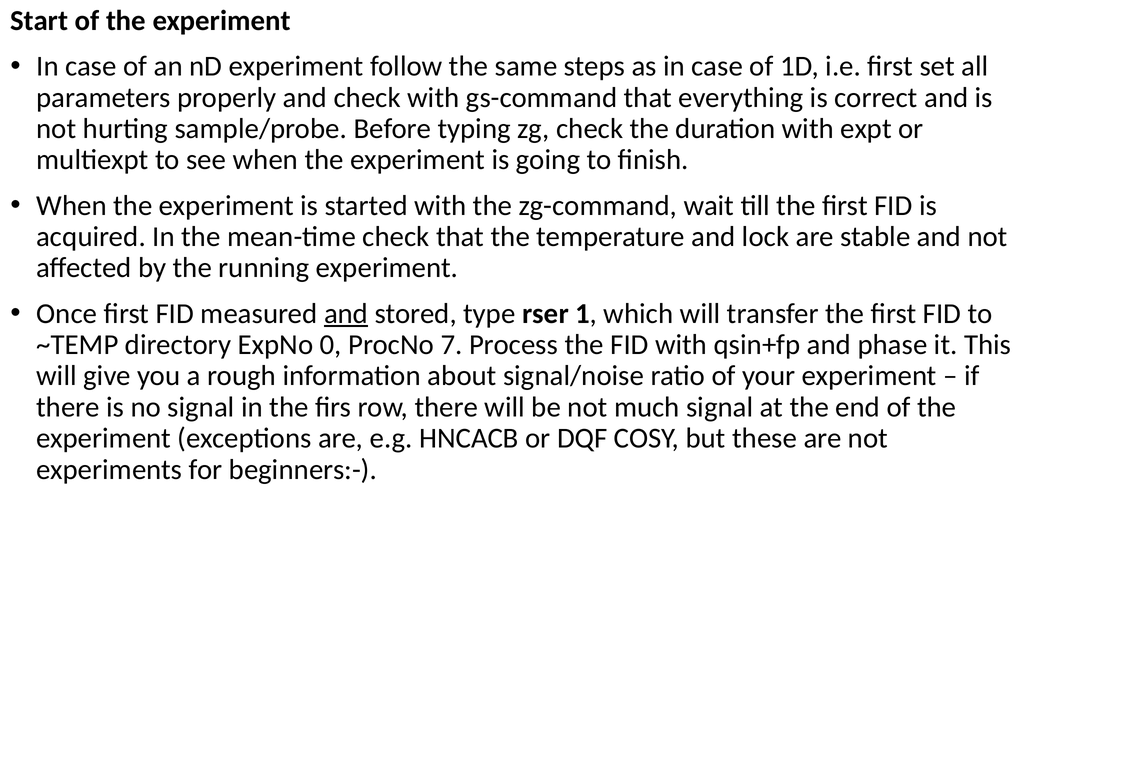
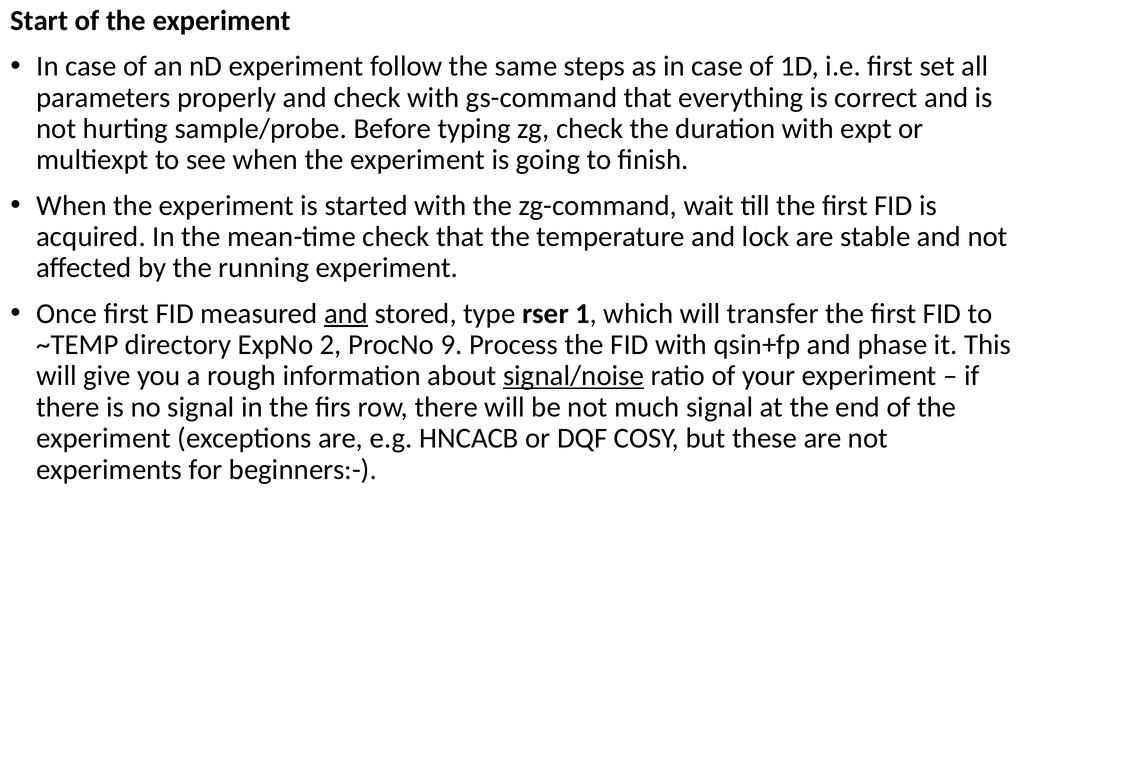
0: 0 -> 2 (331, 345)
7: 7 -> 9 (451, 345)
signal/noise underline: none -> present (574, 376)
